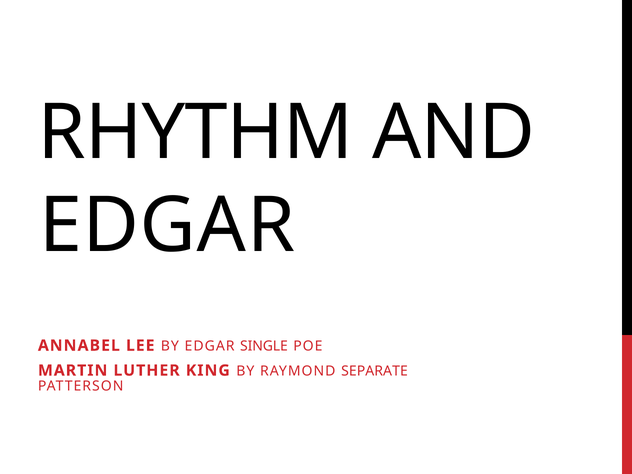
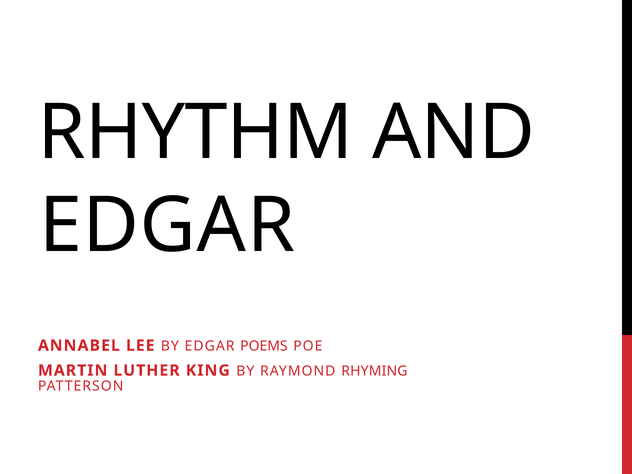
SINGLE: SINGLE -> POEMS (264, 346)
SEPARATE: SEPARATE -> RHYMING (374, 371)
